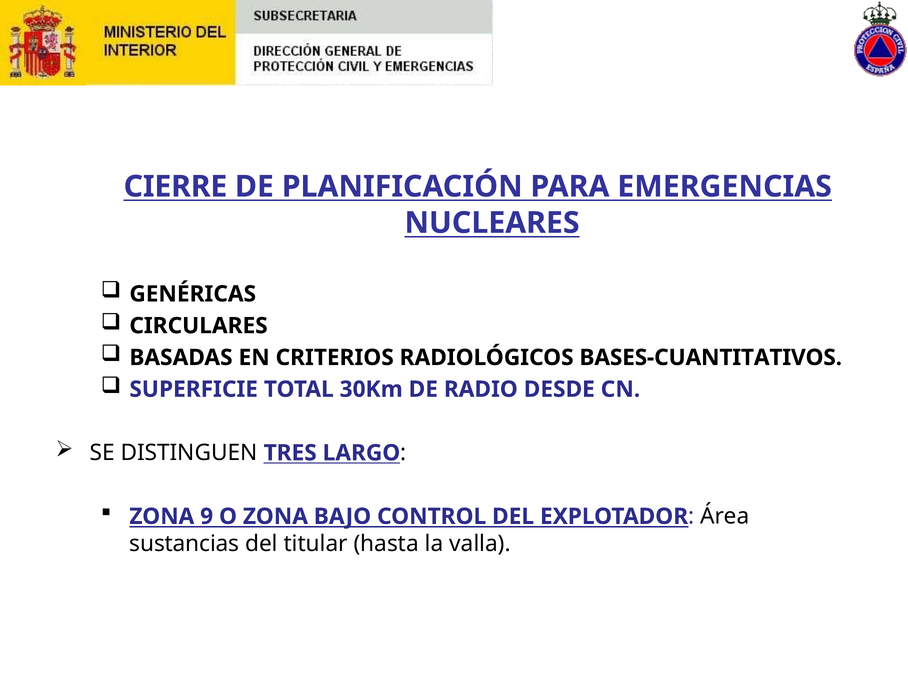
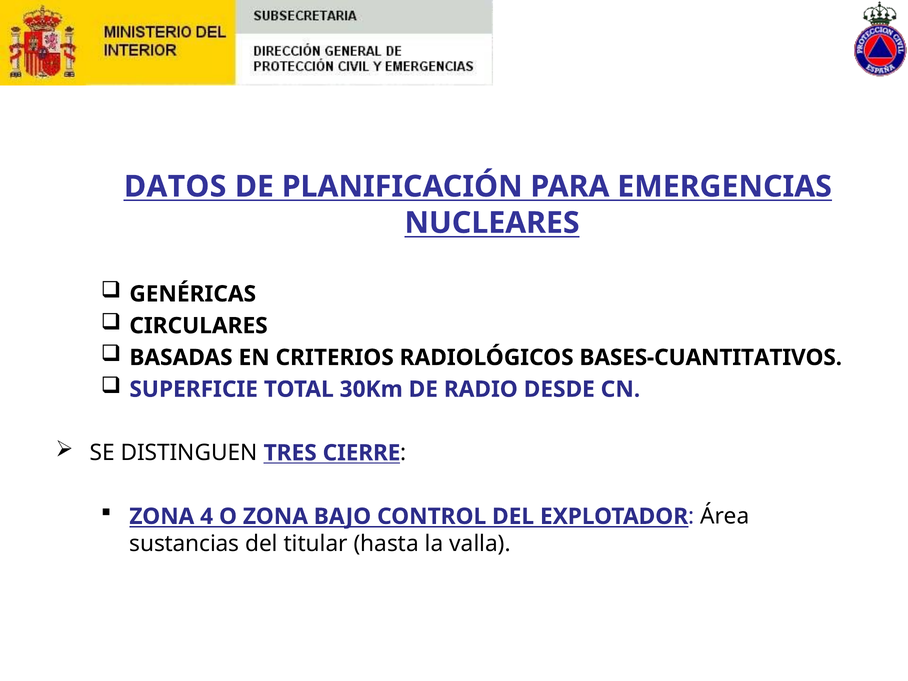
CIERRE: CIERRE -> DATOS (175, 187)
LARGO: LARGO -> CIERRE (362, 453)
9: 9 -> 4 (207, 516)
